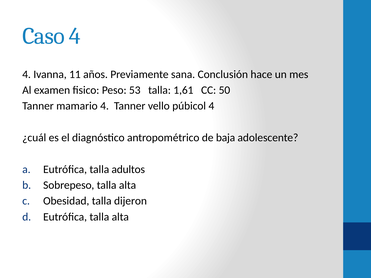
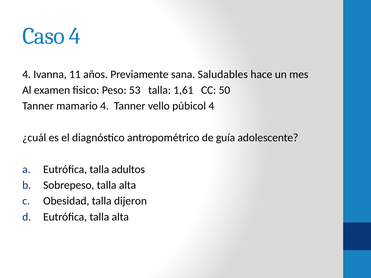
Conclusión: Conclusión -> Saludables (223, 74)
baja: baja -> guía (226, 138)
